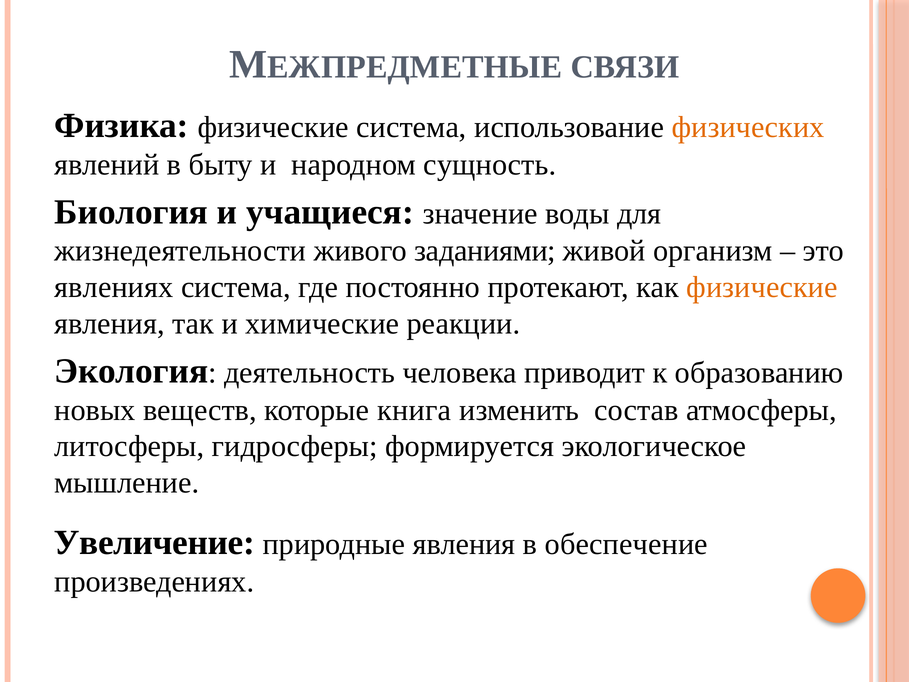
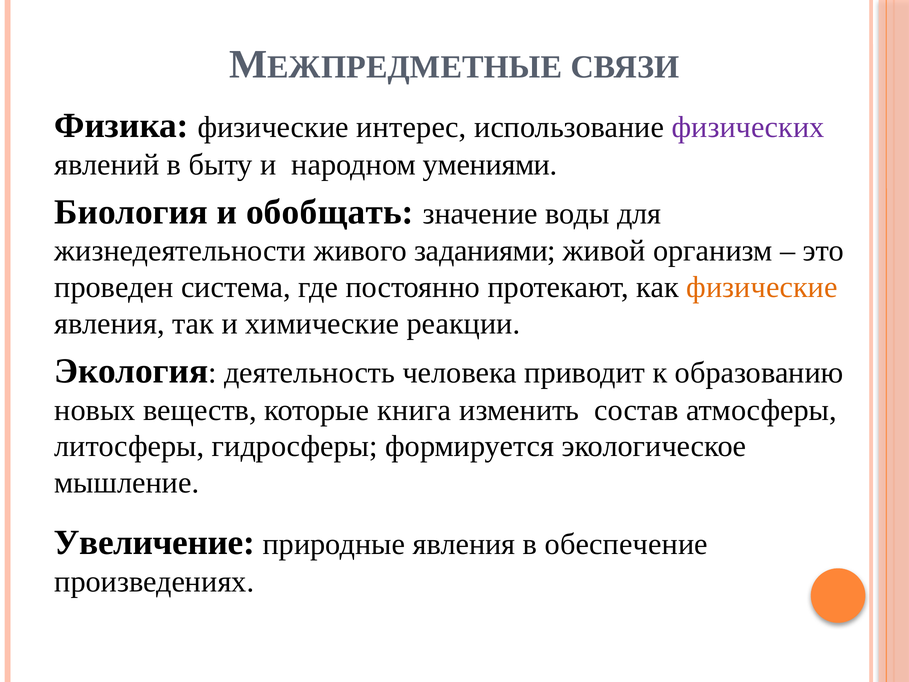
физические система: система -> интерес (411, 127)
физических colour: orange -> purple (748, 127)
сущность: сущность -> умениями (490, 165)
учащиеся: учащиеся -> обобщать (330, 212)
явлениях: явлениях -> проведен (114, 287)
